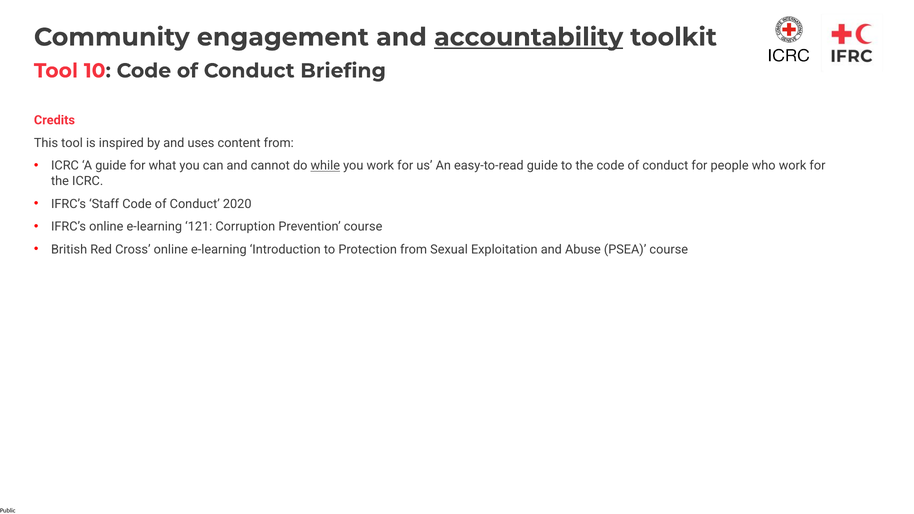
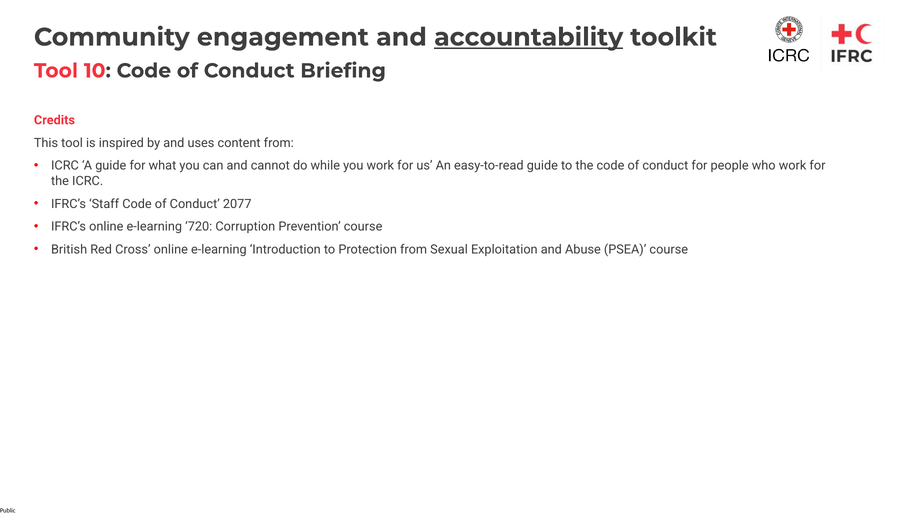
while underline: present -> none (325, 166)
2020: 2020 -> 2077 (237, 204)
121: 121 -> 720 (199, 227)
